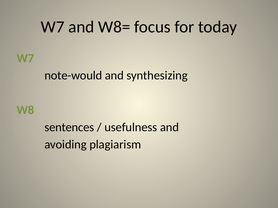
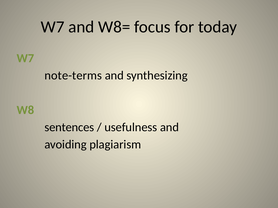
note-would: note-would -> note-terms (73, 76)
